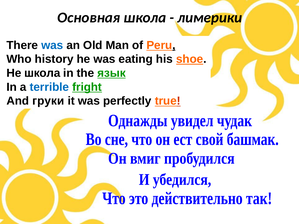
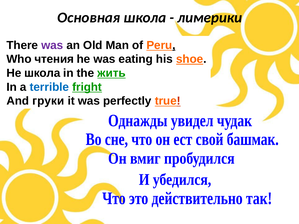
was colour: blue -> purple (52, 45)
history: history -> чтения (54, 59)
язык: язык -> жить (112, 73)
